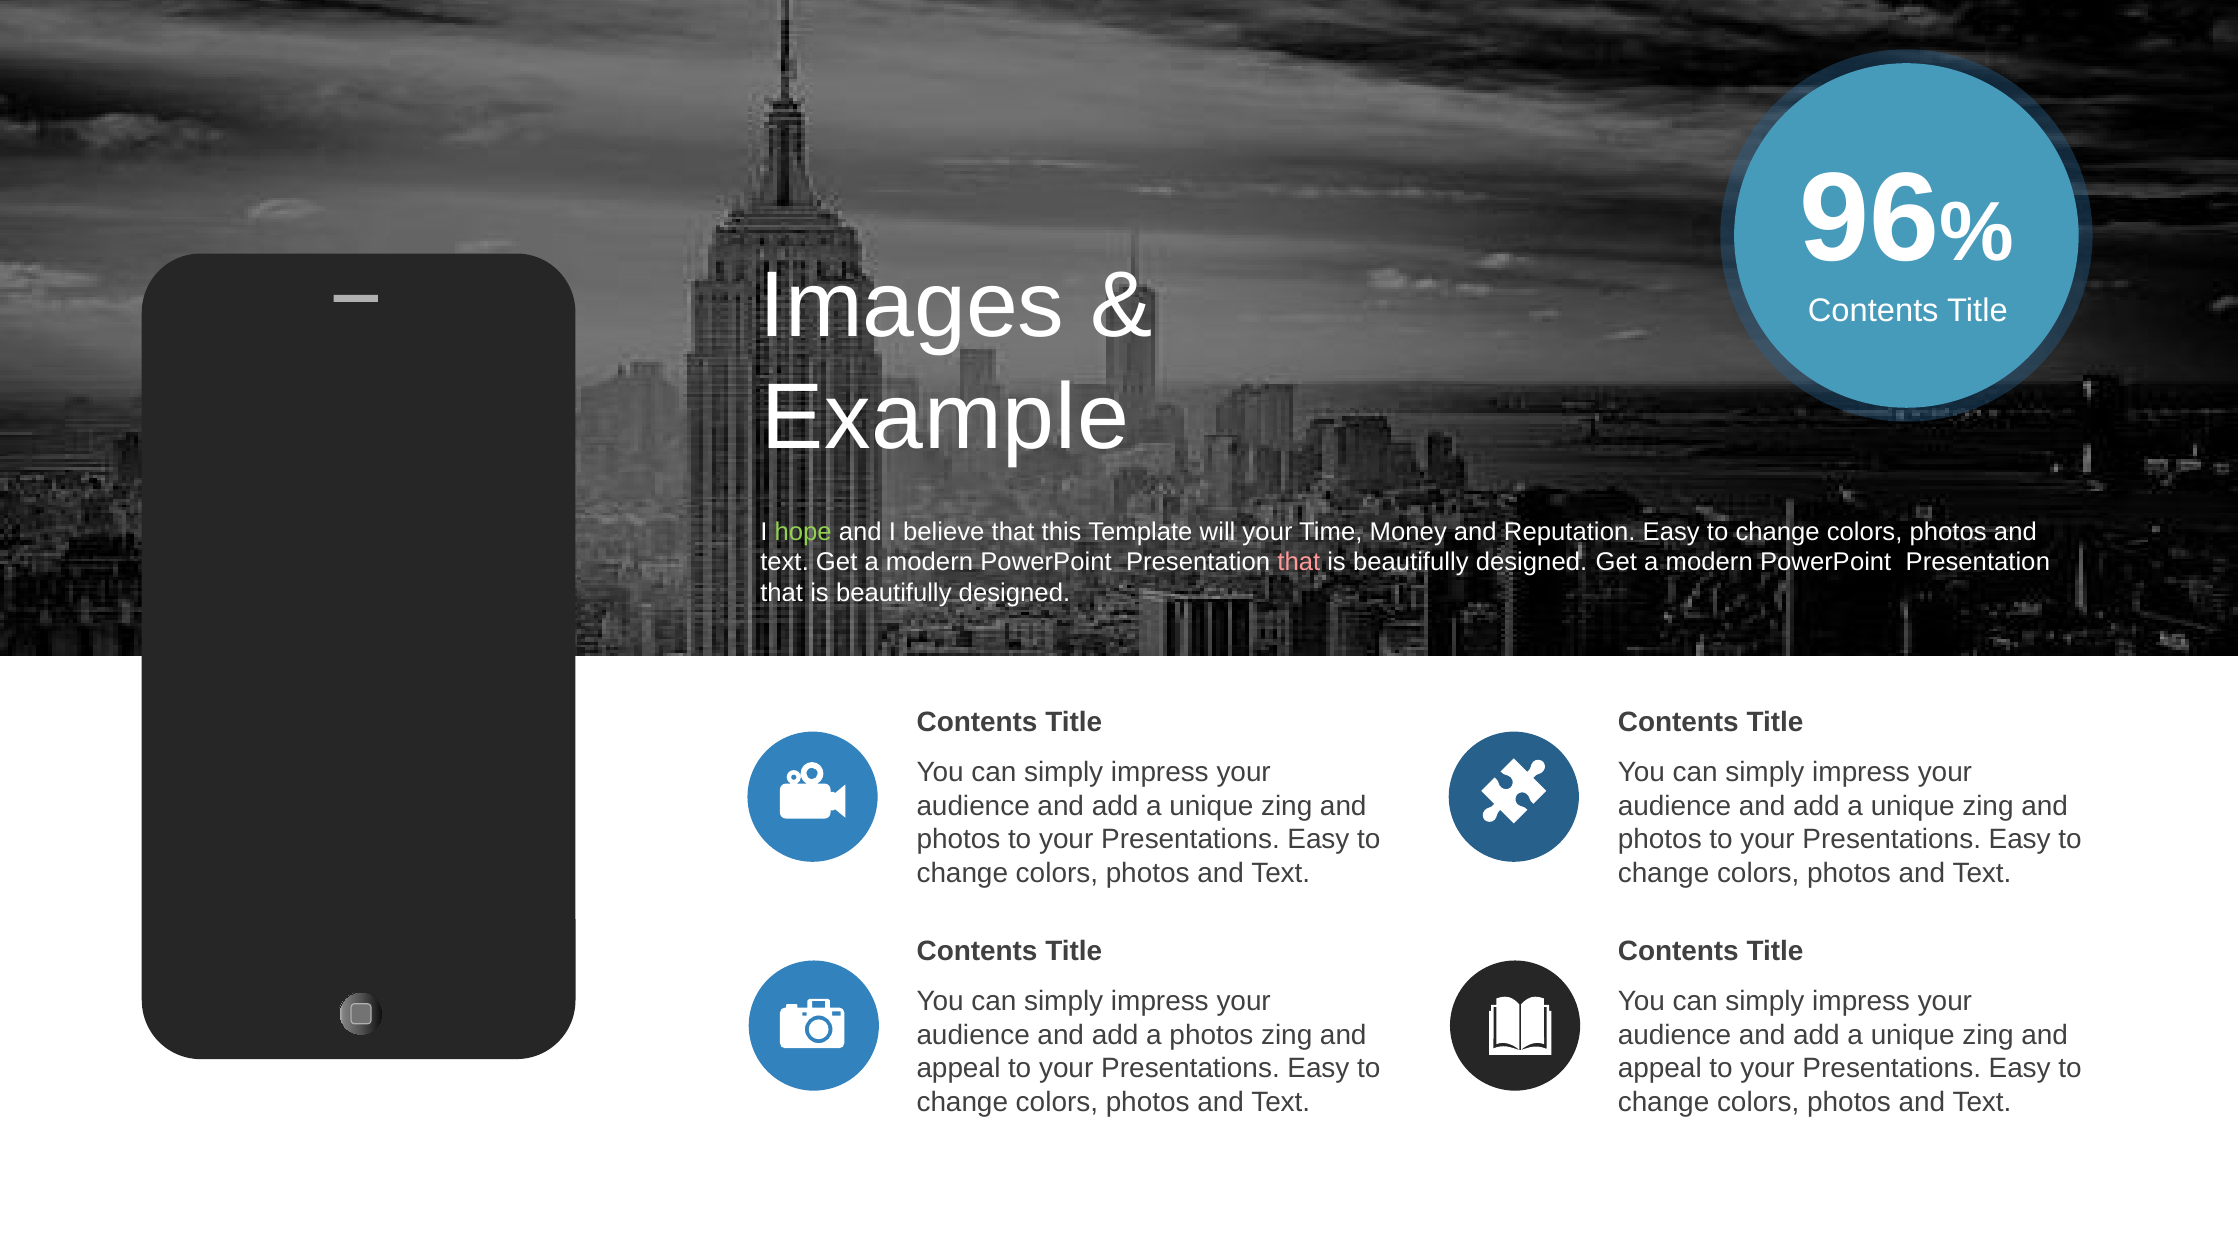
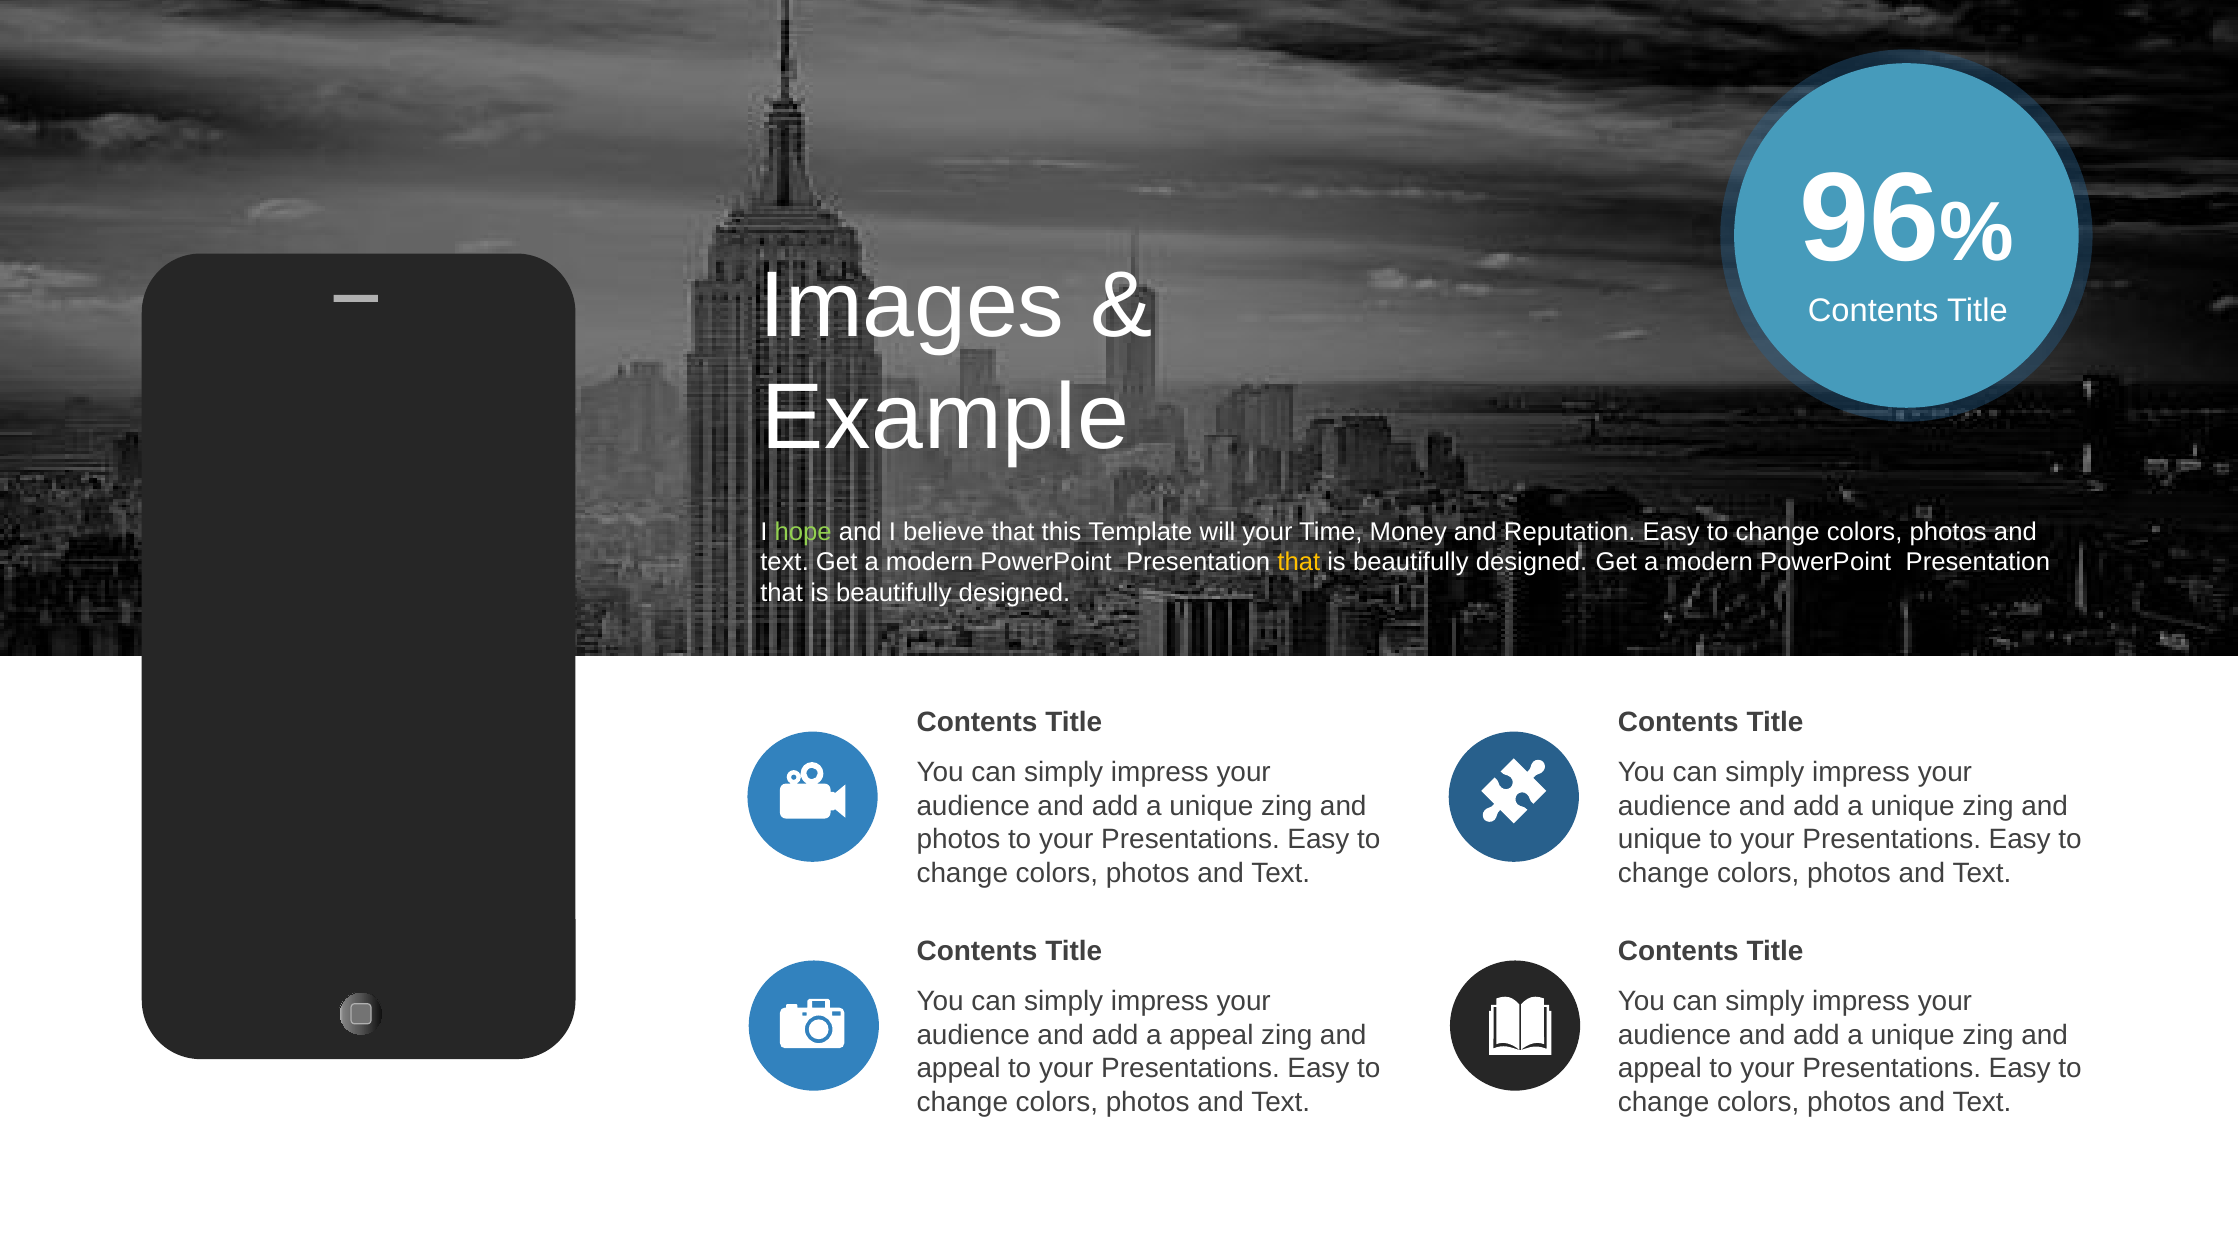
that colour: pink -> yellow (1299, 562)
photos: photos -> unique (1660, 839)
a photos: photos -> appeal (1211, 1035)
